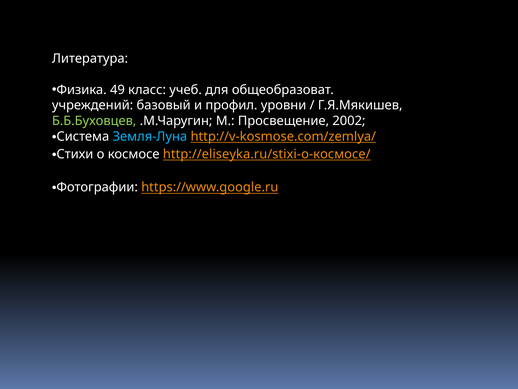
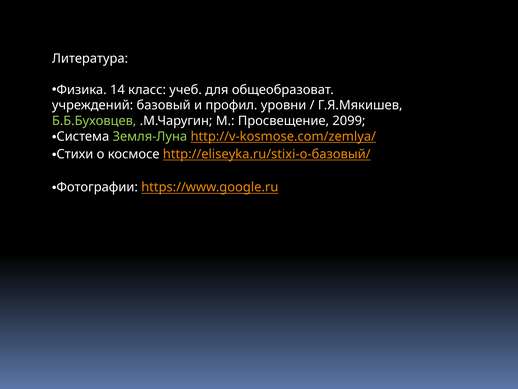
49: 49 -> 14 (117, 90)
2002: 2002 -> 2099 (349, 121)
Земля-Луна colour: light blue -> light green (150, 136)
http://eliseyka.ru/stixi-o-космосе/: http://eliseyka.ru/stixi-o-космосе/ -> http://eliseyka.ru/stixi-o-базовый/ (267, 154)
